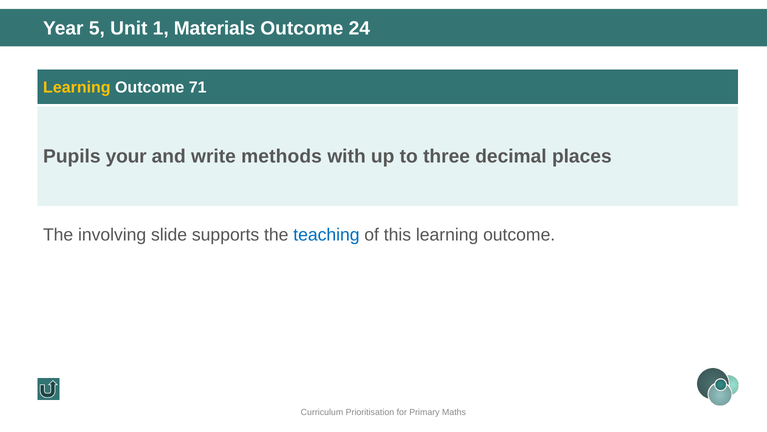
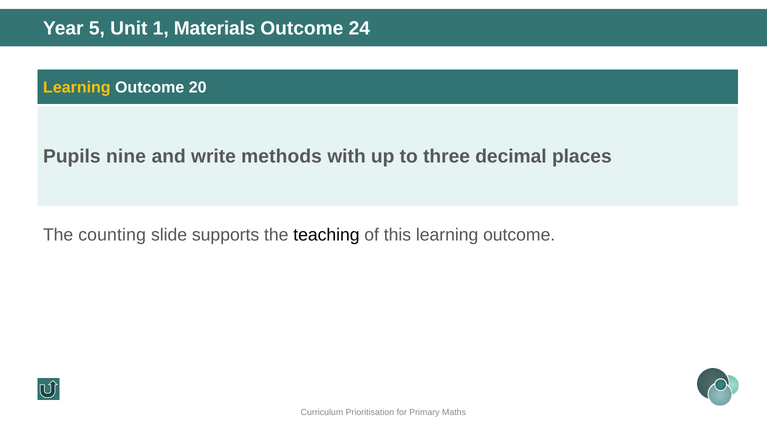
71: 71 -> 20 (198, 87)
your: your -> nine (126, 156)
involving: involving -> counting (112, 235)
teaching colour: blue -> black (326, 235)
